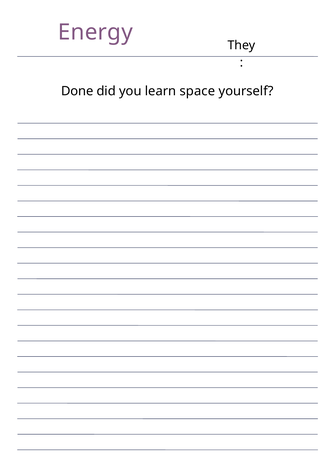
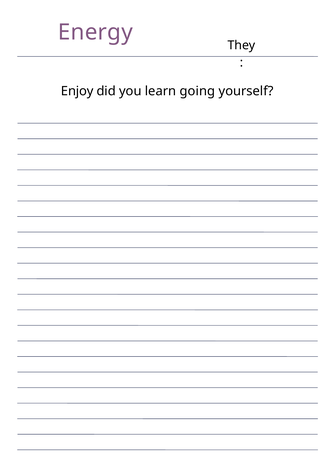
Done: Done -> Enjoy (77, 91)
space: space -> going (197, 91)
